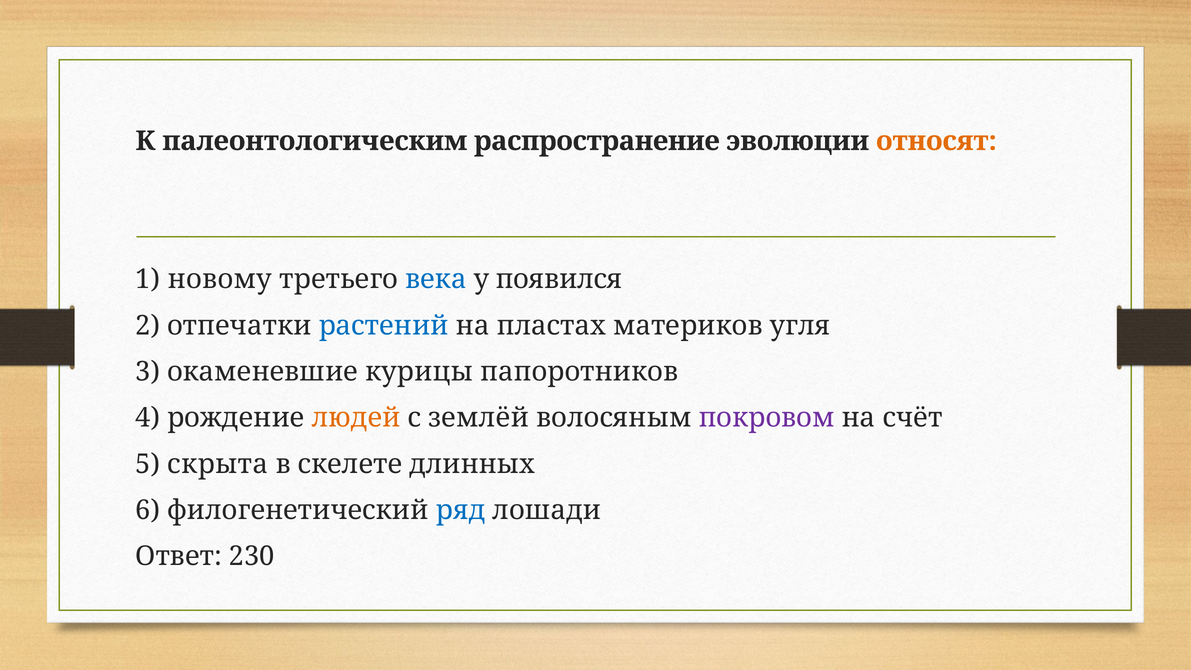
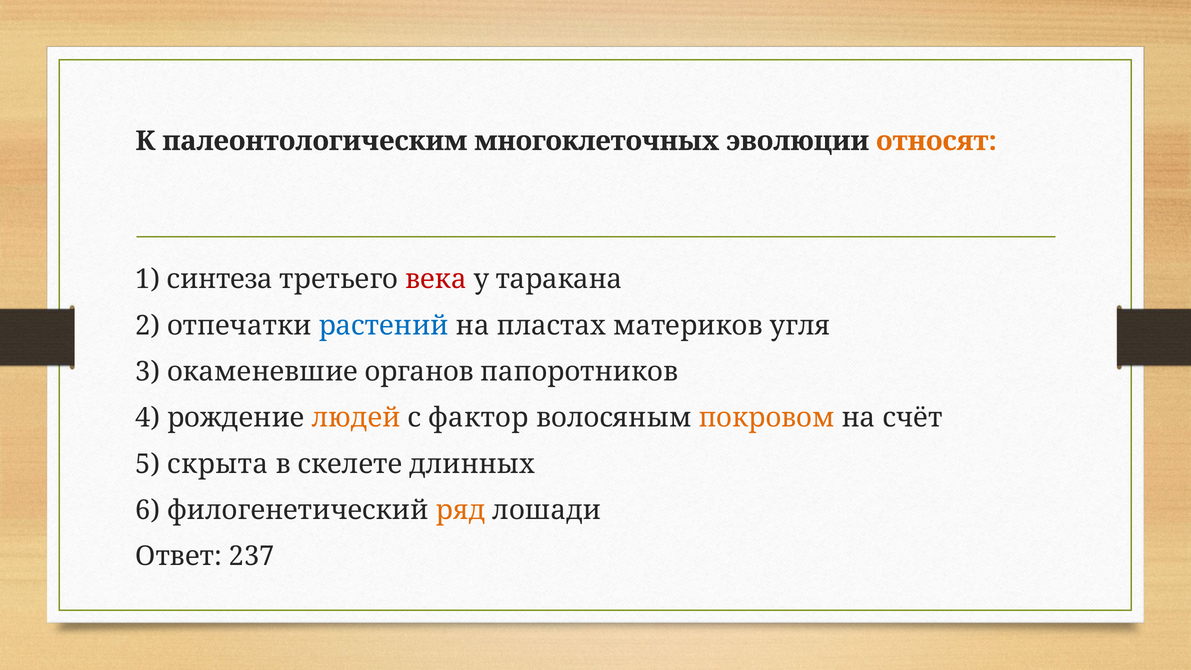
распространение: распространение -> многоклеточных (597, 141)
новому: новому -> синтеза (220, 279)
века colour: blue -> red (436, 279)
появился: появился -> таракана (559, 279)
курицы: курицы -> органов (419, 372)
землёй: землёй -> фактор (479, 418)
покровом colour: purple -> orange (767, 418)
ряд colour: blue -> orange (461, 510)
230: 230 -> 237 (252, 556)
